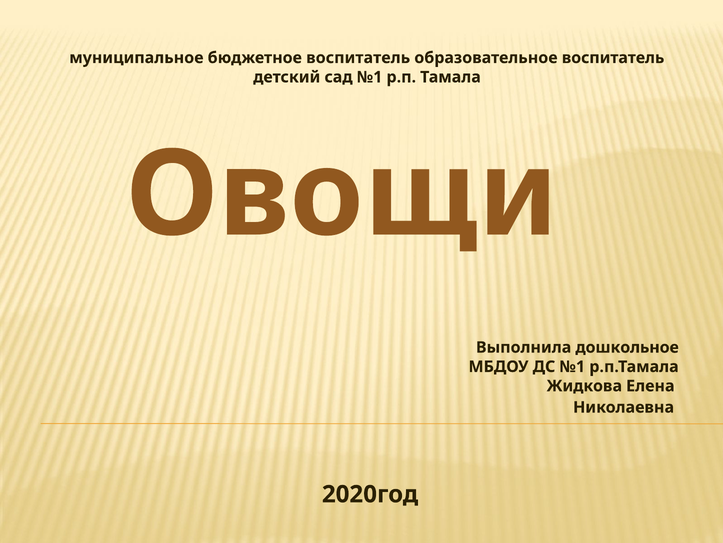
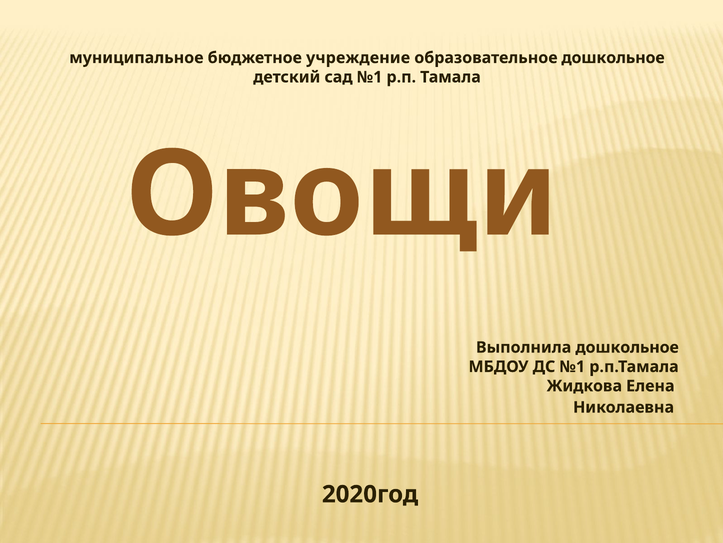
бюджетное воспитатель: воспитатель -> учреждение (358, 58)
образовательное воспитатель: воспитатель -> дошкольное (613, 58)
